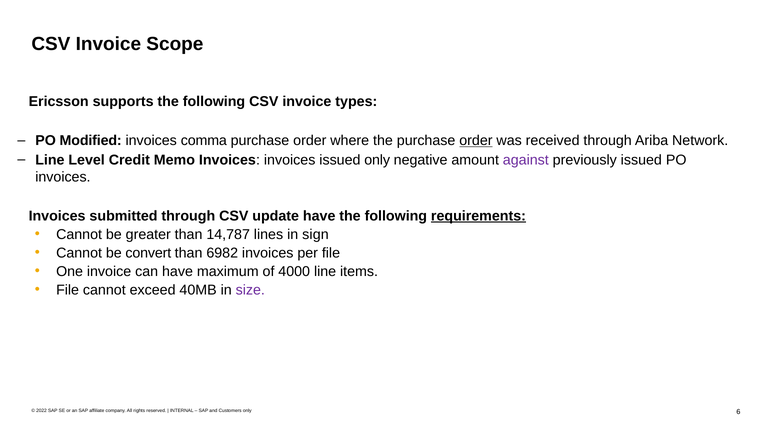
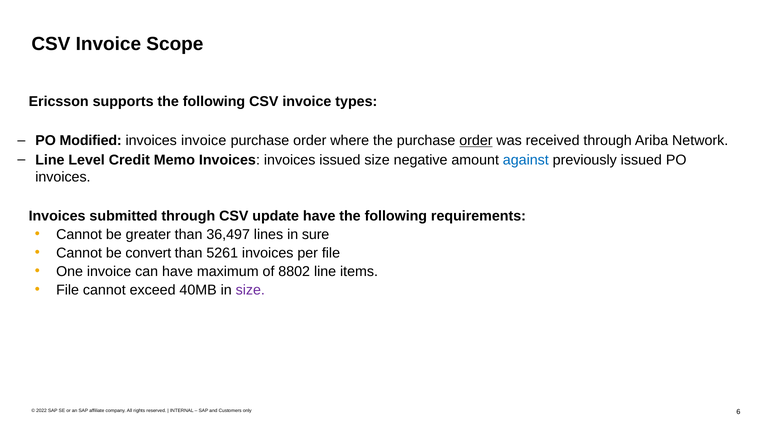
invoices comma: comma -> invoice (204, 141)
issued only: only -> size (377, 160)
against colour: purple -> blue (526, 160)
requirements underline: present -> none (478, 216)
14,787: 14,787 -> 36,497 (228, 235)
sign: sign -> sure (316, 235)
6982: 6982 -> 5261 (222, 253)
4000: 4000 -> 8802 (294, 272)
